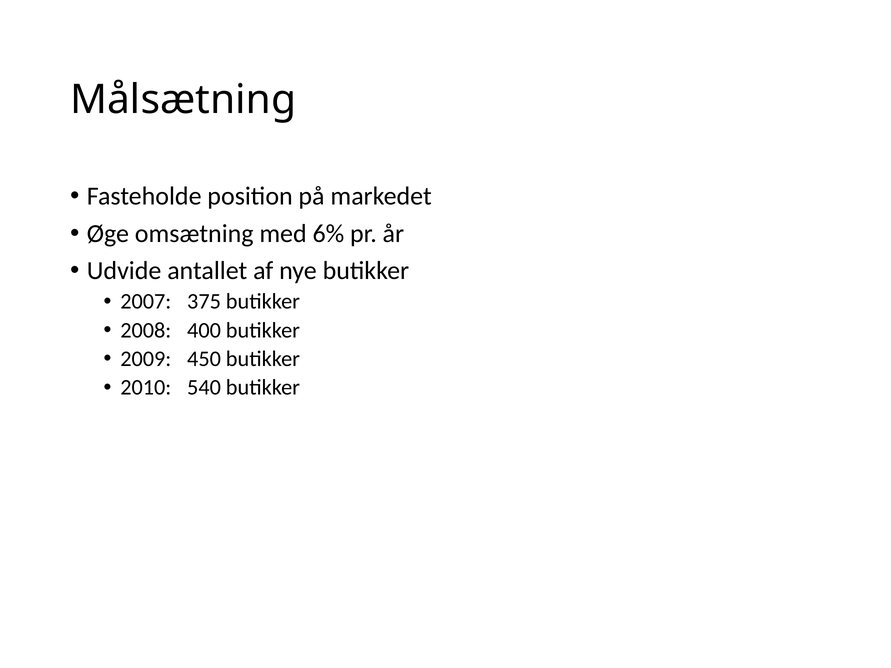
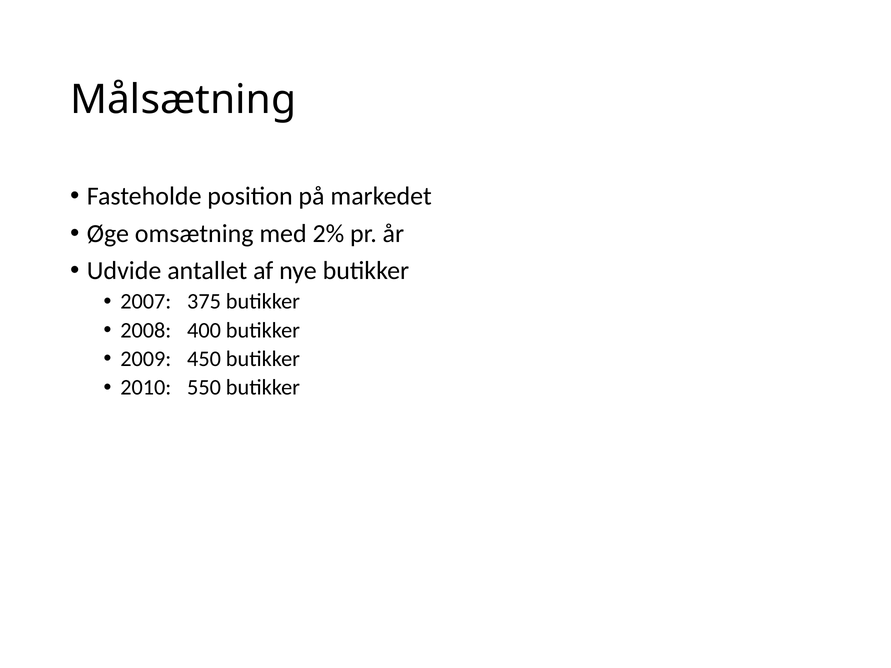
6%: 6% -> 2% (328, 234)
540: 540 -> 550 (204, 388)
